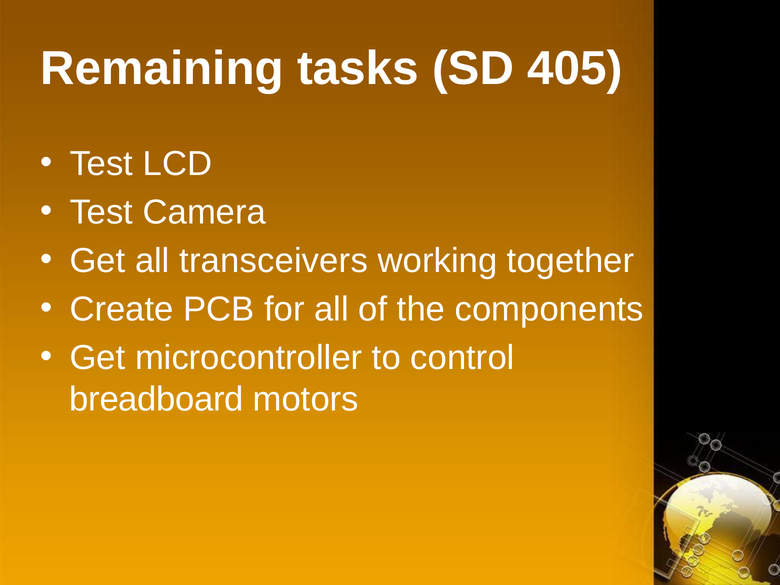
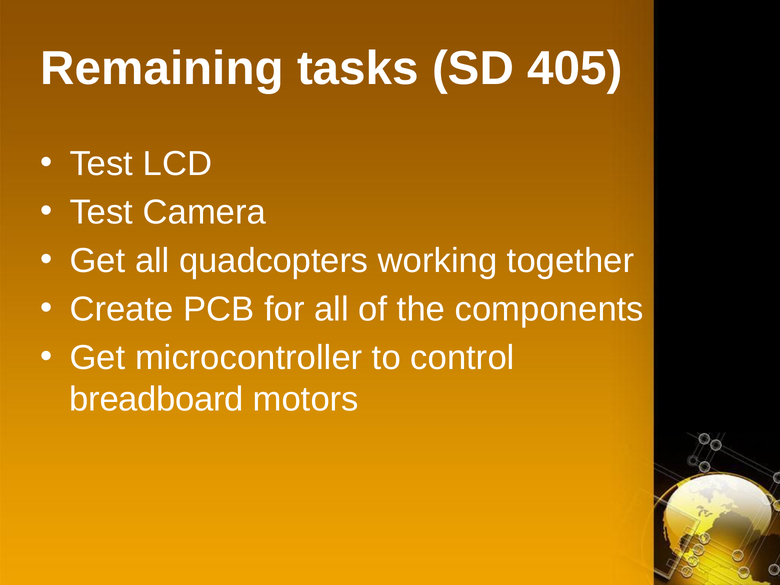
transceivers: transceivers -> quadcopters (274, 261)
